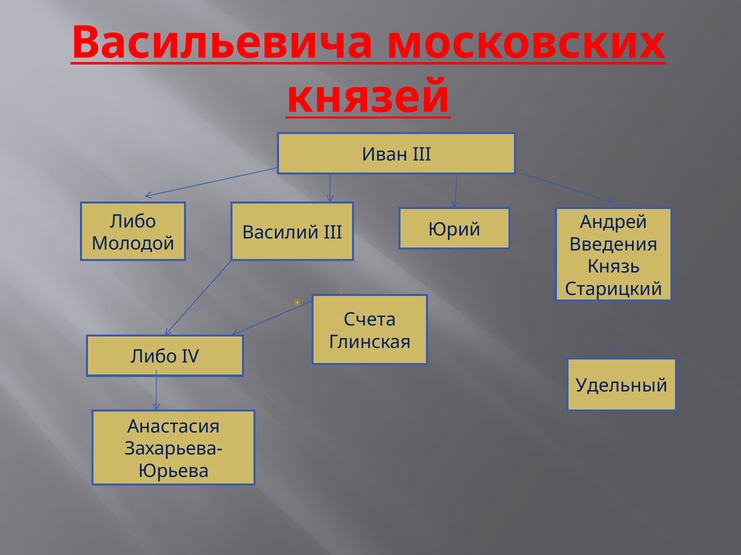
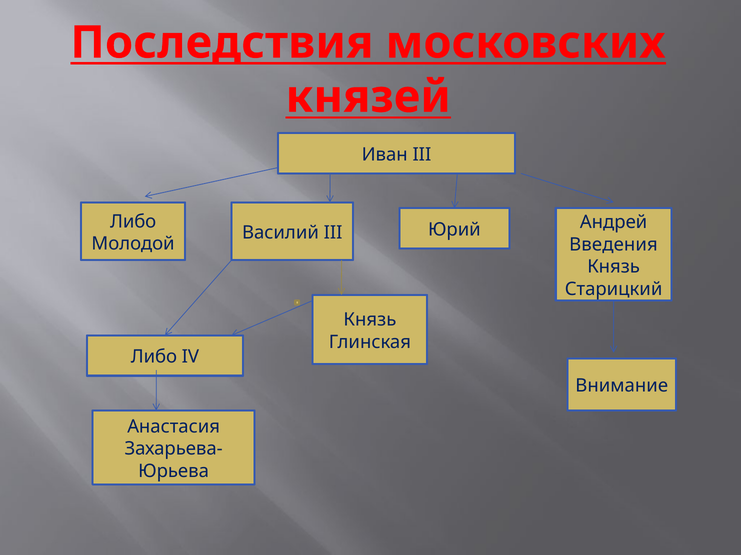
Васильевича: Васильевича -> Последствия (222, 43)
Счета: Счета -> Князь (370, 320)
Удельный: Удельный -> Внимание (622, 386)
